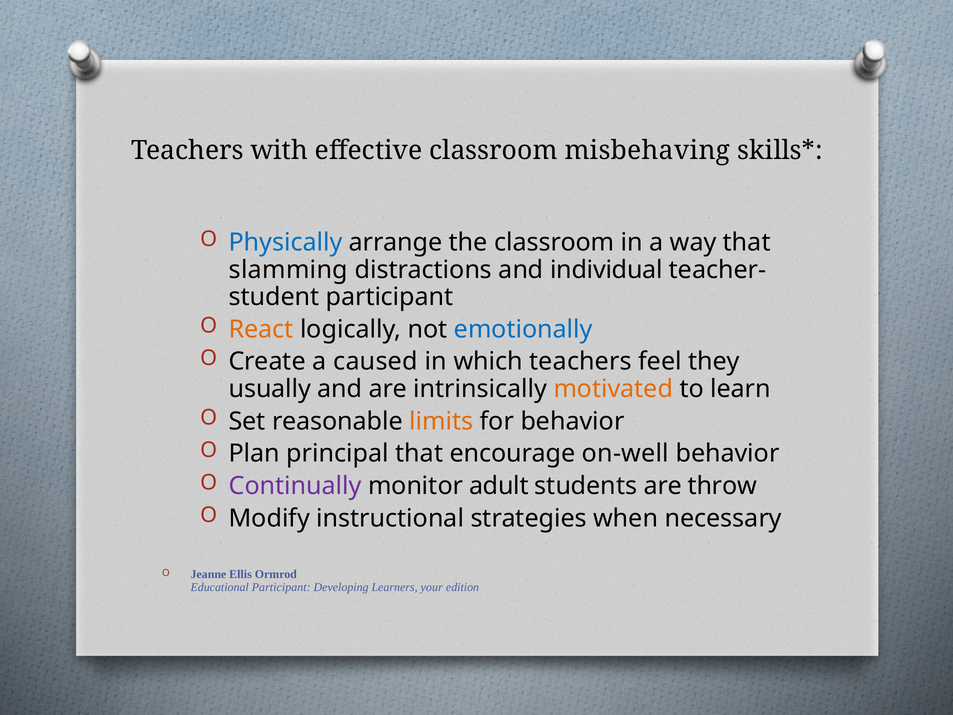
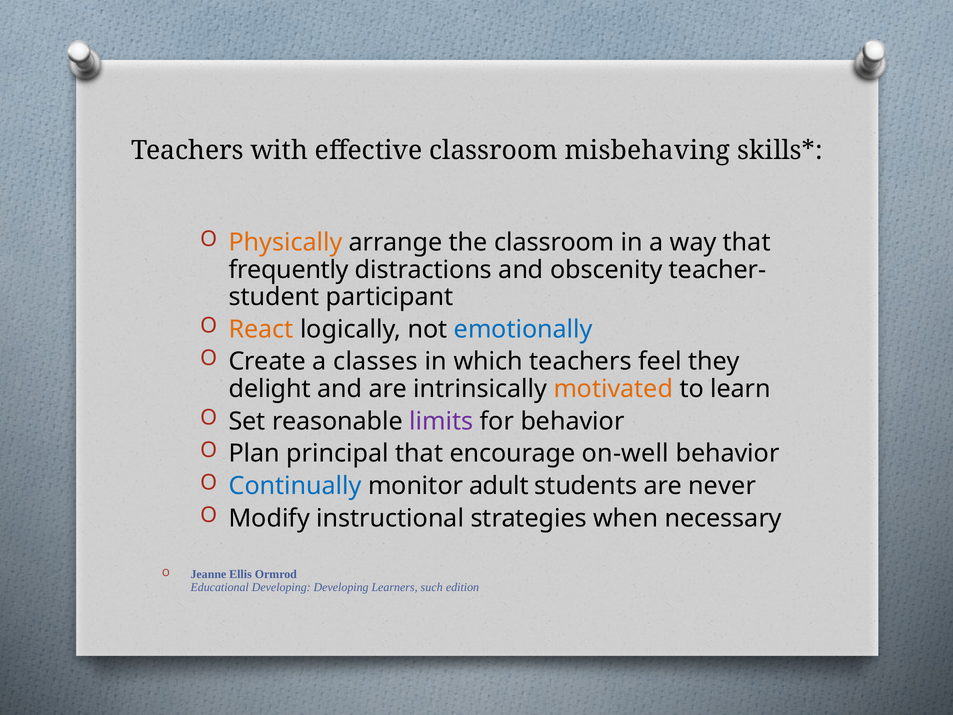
Physically colour: blue -> orange (286, 242)
slamming: slamming -> frequently (289, 270)
individual: individual -> obscenity (606, 270)
caused: caused -> classes (376, 362)
usually: usually -> delight (270, 389)
limits colour: orange -> purple (441, 421)
Continually colour: purple -> blue (295, 486)
throw: throw -> never (722, 486)
Educational Participant: Participant -> Developing (281, 587)
your: your -> such (432, 587)
